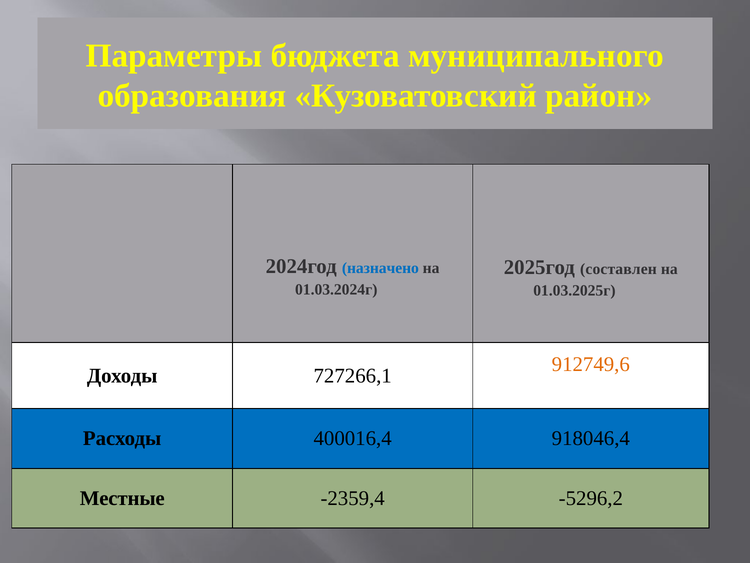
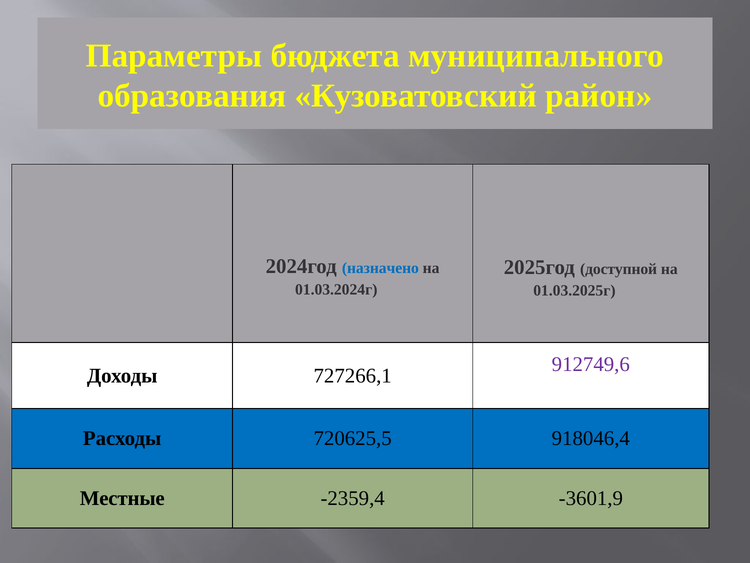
составлен: составлен -> доступной (619, 269)
912749,6 colour: orange -> purple (591, 364)
400016,4: 400016,4 -> 720625,5 (353, 438)
-5296,2: -5296,2 -> -3601,9 (591, 498)
